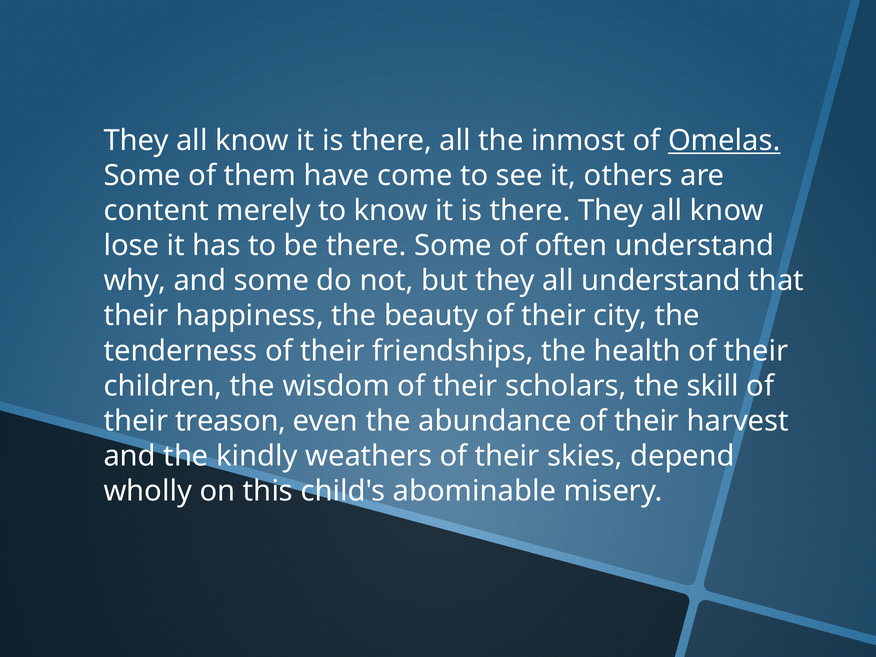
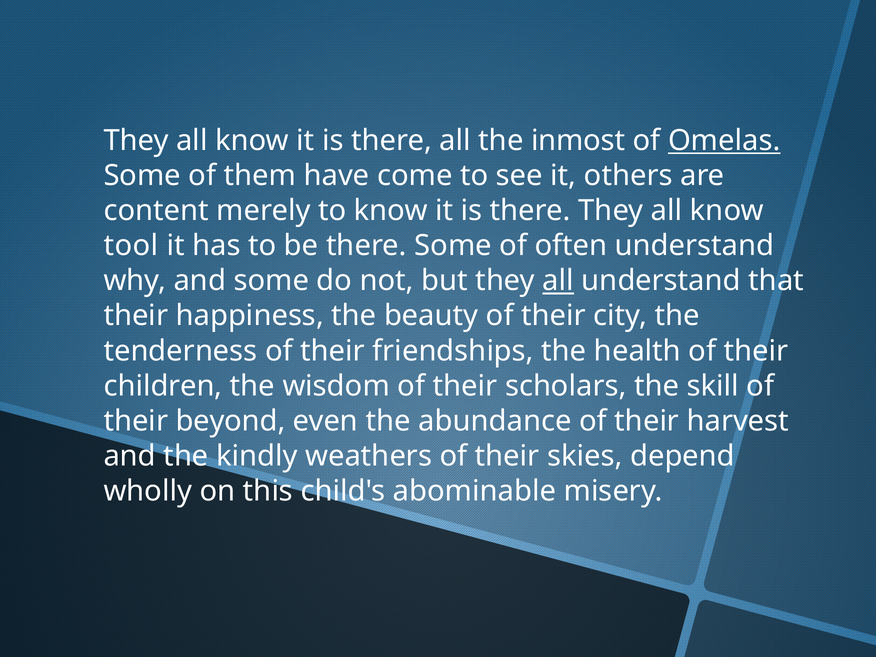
lose: lose -> tool (131, 246)
all underline: none -> present (558, 281)
treason: treason -> beyond (231, 421)
